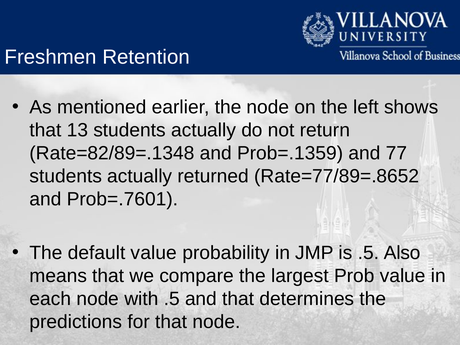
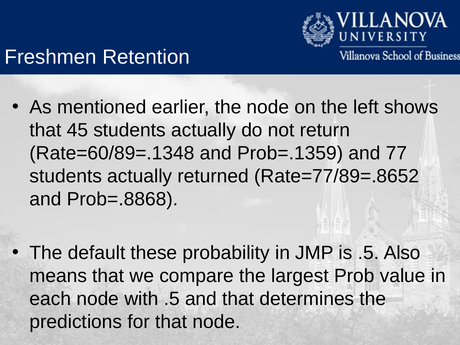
13: 13 -> 45 (77, 130)
Rate=82/89=.1348: Rate=82/89=.1348 -> Rate=60/89=.1348 (112, 153)
Prob=.7601: Prob=.7601 -> Prob=.8868 (122, 199)
default value: value -> these (154, 253)
